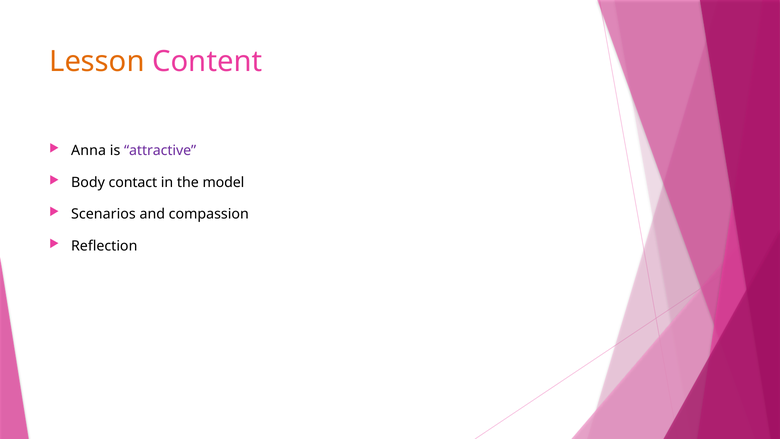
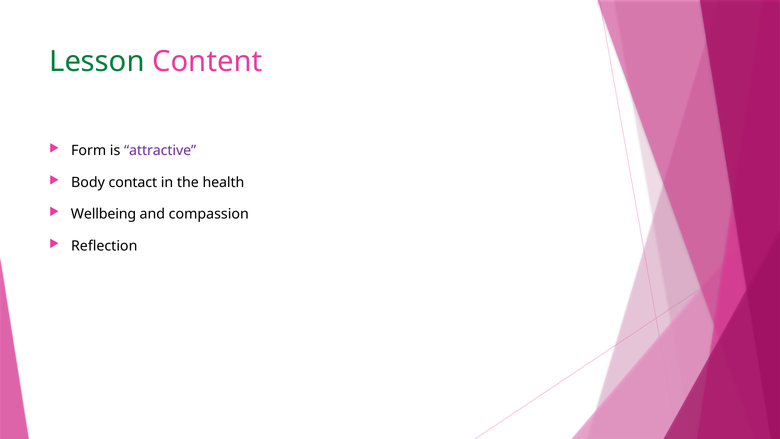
Lesson colour: orange -> green (97, 62)
Anna: Anna -> Form (89, 151)
model: model -> health (223, 182)
Scenarios: Scenarios -> Wellbeing (104, 214)
